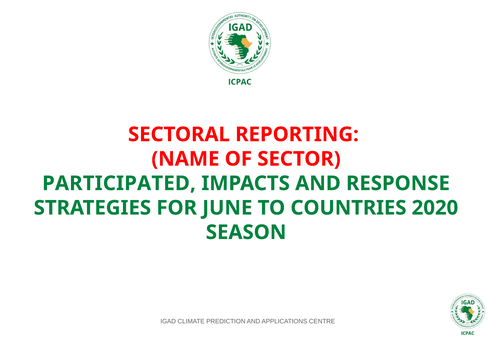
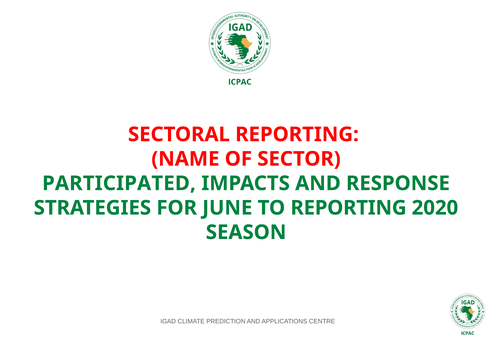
TO COUNTRIES: COUNTRIES -> REPORTING (349, 207)
